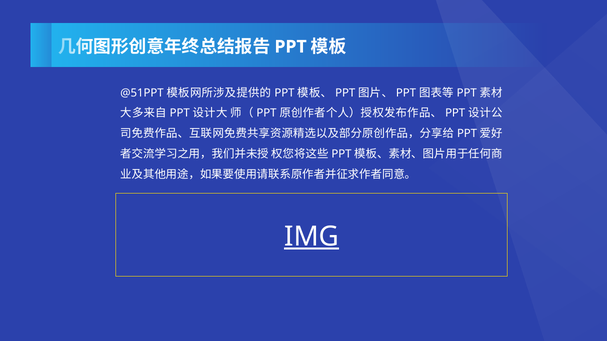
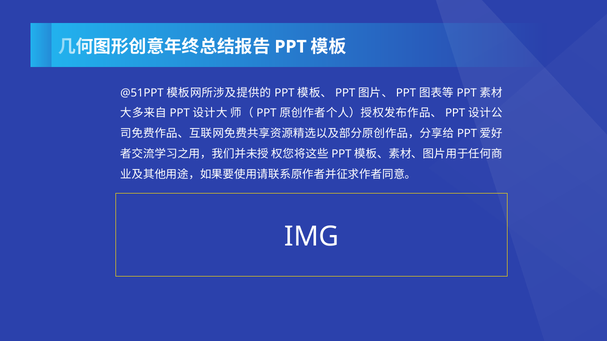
IMG underline: present -> none (312, 237)
